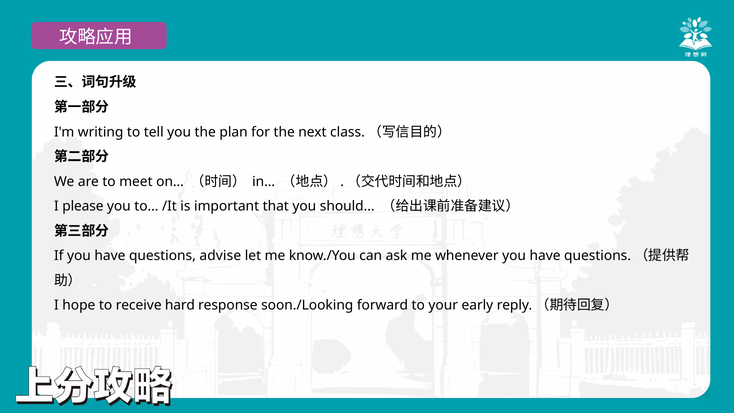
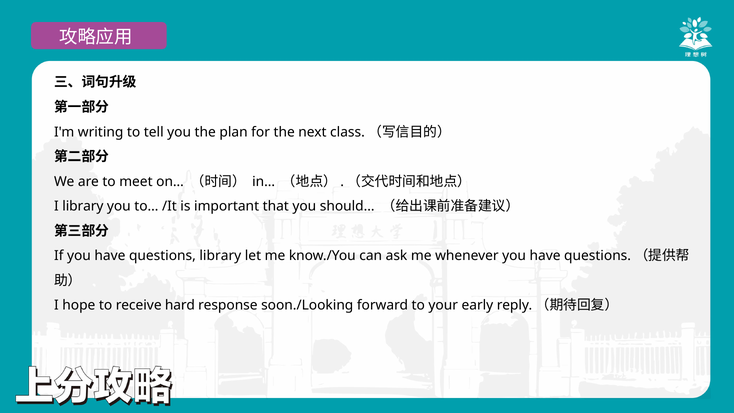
I please: please -> library (83, 206)
questions advise: advise -> library (220, 256)
